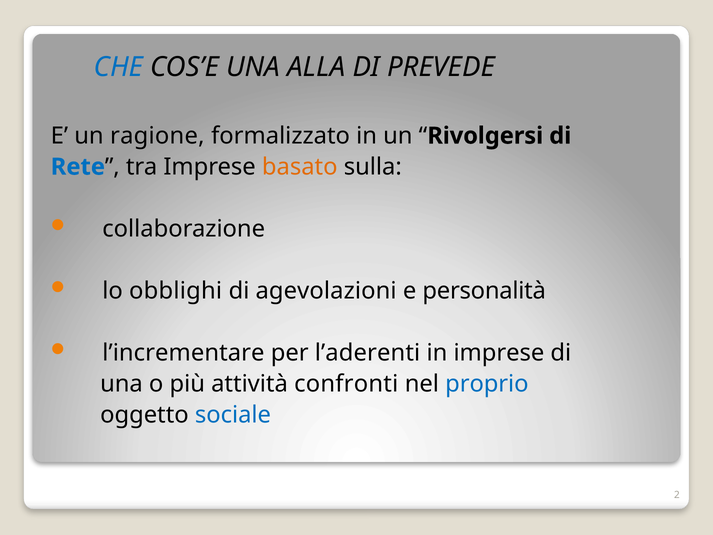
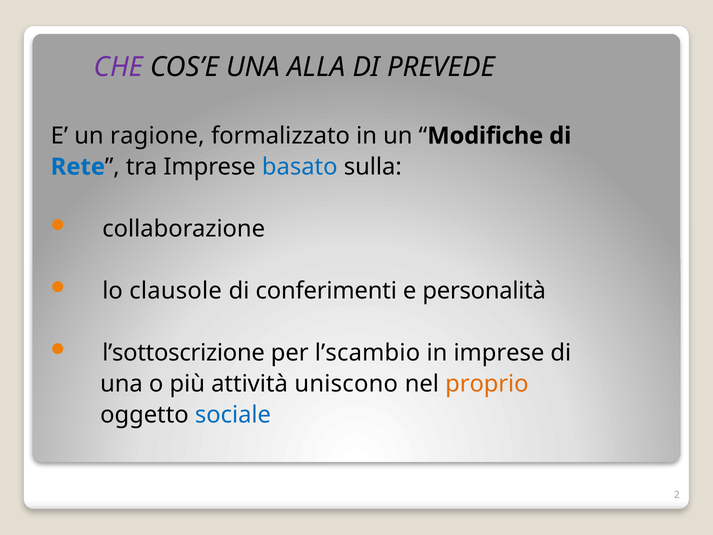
CHE colour: blue -> purple (119, 67)
Rivolgersi: Rivolgersi -> Modifiche (485, 136)
basato colour: orange -> blue (300, 167)
obblighi: obblighi -> clausole (176, 291)
agevolazioni: agevolazioni -> conferimenti (326, 291)
l’incrementare: l’incrementare -> l’sottoscrizione (184, 353)
l’aderenti: l’aderenti -> l’scambio (367, 353)
confronti: confronti -> uniscono (346, 384)
proprio colour: blue -> orange (487, 384)
